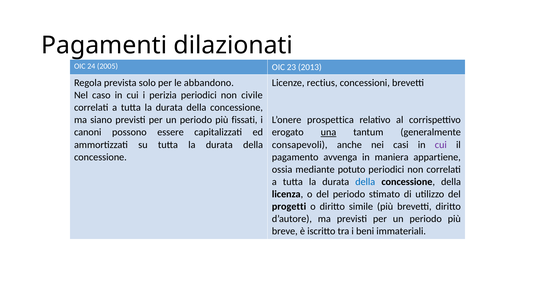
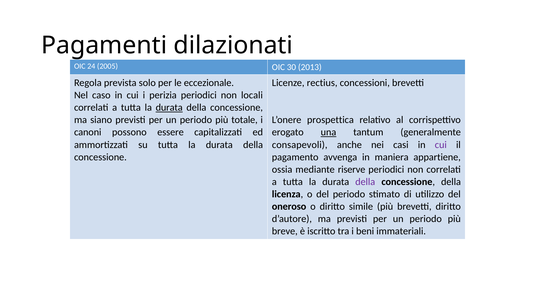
23: 23 -> 30 (291, 67)
abbandono: abbandono -> eccezionale (209, 83)
civile: civile -> locali (252, 95)
durata underline: none -> present (169, 108)
fissati: fissati -> totale (244, 120)
potuto: potuto -> riserve (352, 170)
della colour: blue -> purple (365, 182)
progetti: progetti -> oneroso (289, 207)
